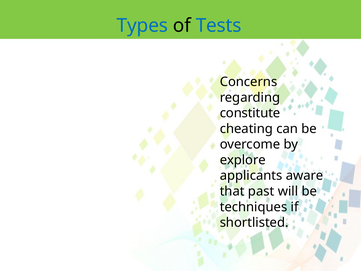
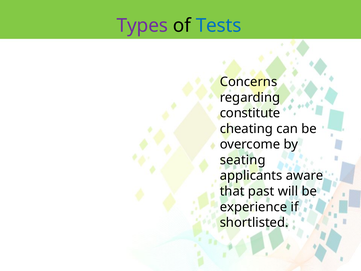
Types colour: blue -> purple (142, 26)
explore: explore -> seating (243, 160)
techniques: techniques -> experience (254, 207)
